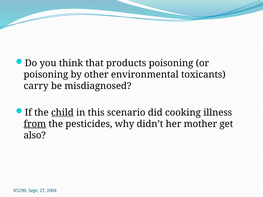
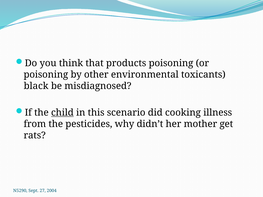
carry: carry -> black (36, 86)
from underline: present -> none (35, 124)
also: also -> rats (35, 135)
